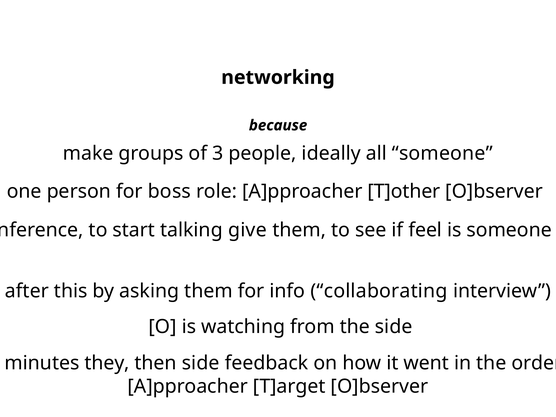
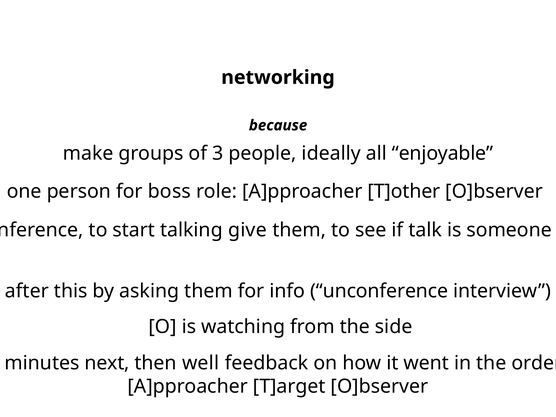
all someone: someone -> enjoyable (443, 153)
feel: feel -> talk (425, 230)
collaborating: collaborating -> unconference (379, 291)
they: they -> next (107, 363)
then side: side -> well (201, 363)
